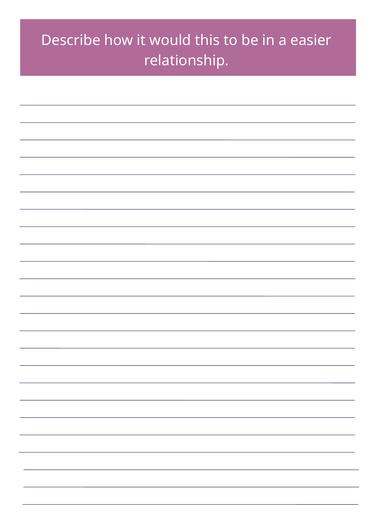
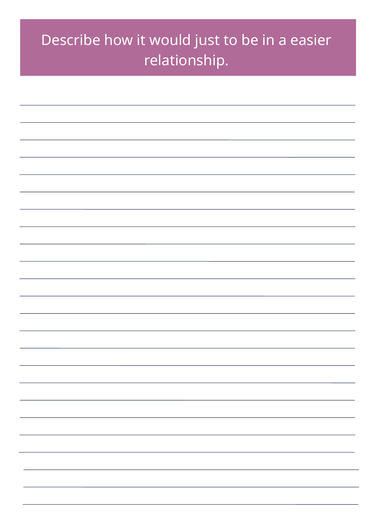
this: this -> just (207, 40)
